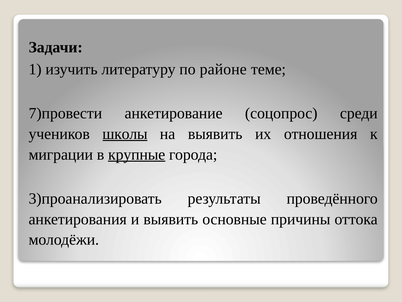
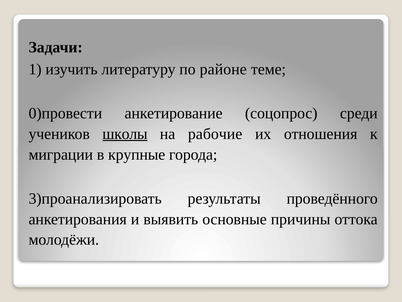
7)провести: 7)провести -> 0)провести (65, 113)
на выявить: выявить -> рабочие (215, 134)
крупные underline: present -> none (137, 154)
